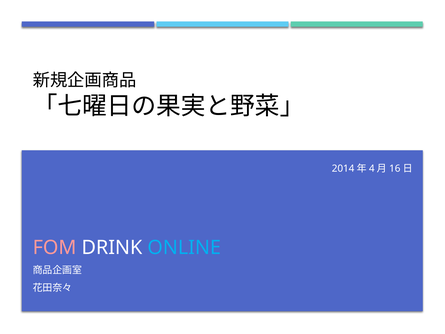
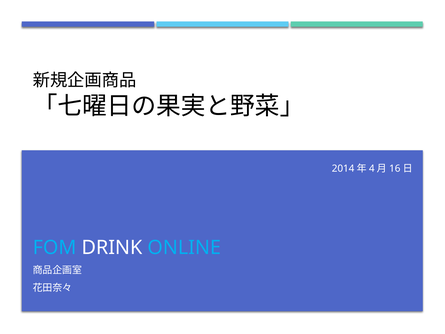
FOM colour: pink -> light blue (55, 247)
